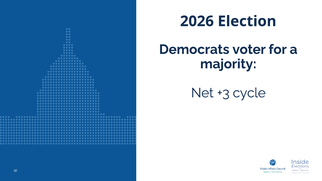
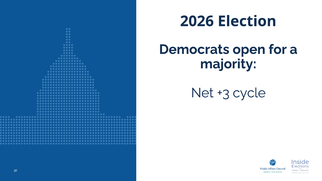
voter: voter -> open (249, 49)
